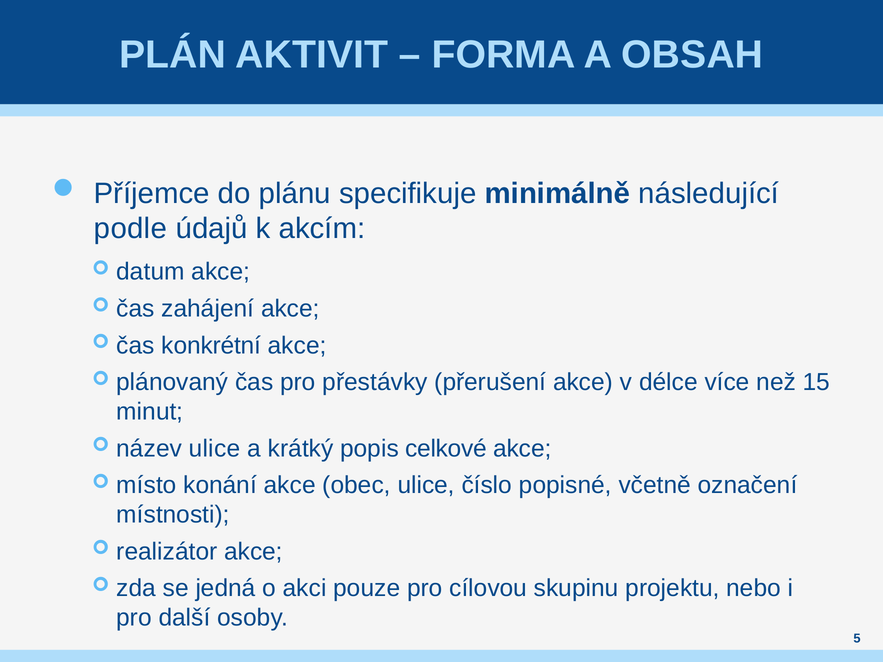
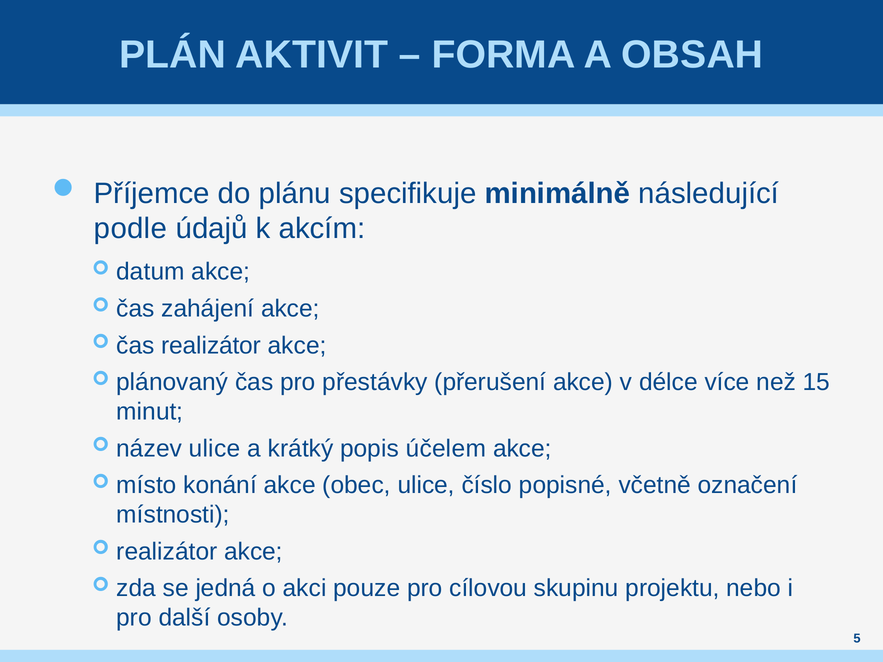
čas konkrétní: konkrétní -> realizátor (211, 346)
celkové: celkové -> účelem (446, 449)
